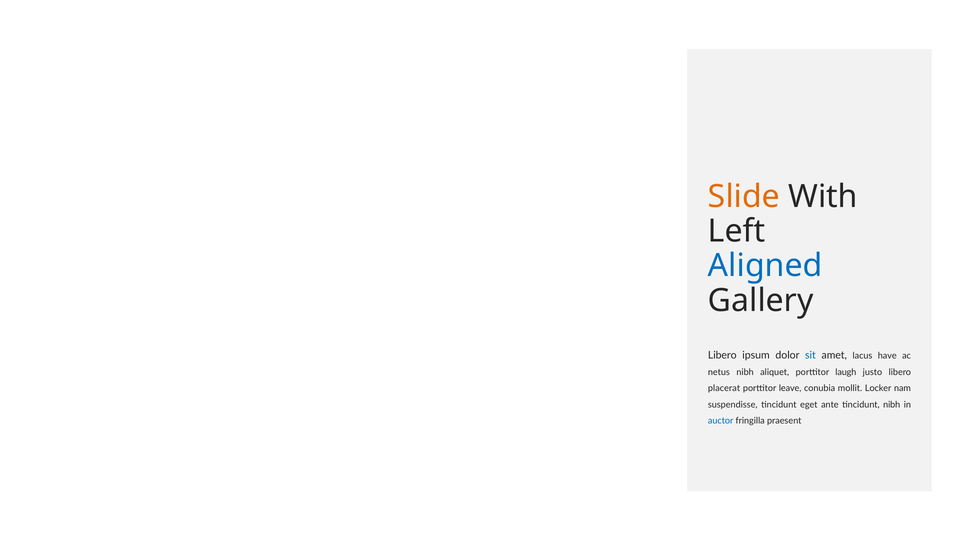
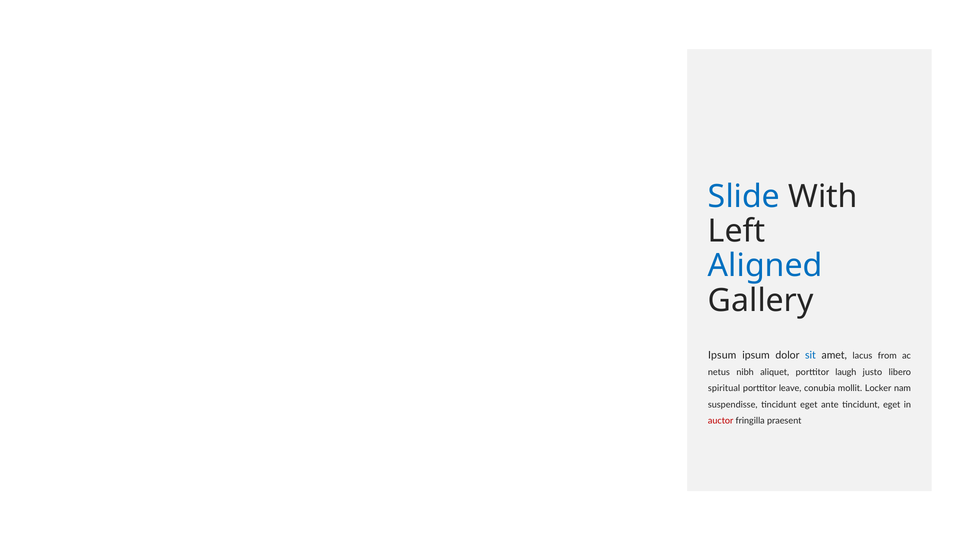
Slide colour: orange -> blue (744, 197)
Libero: Libero -> Ipsum (722, 355)
have: have -> from (887, 356)
placerat: placerat -> spiritual (724, 389)
ante tincidunt nibh: nibh -> eget (892, 405)
auctor colour: blue -> red (721, 421)
